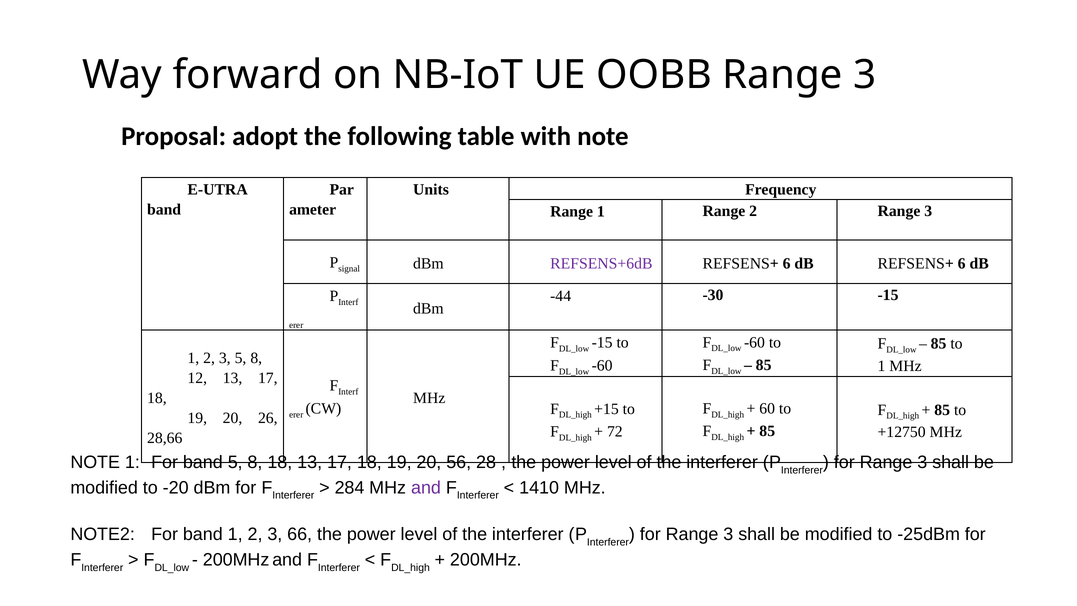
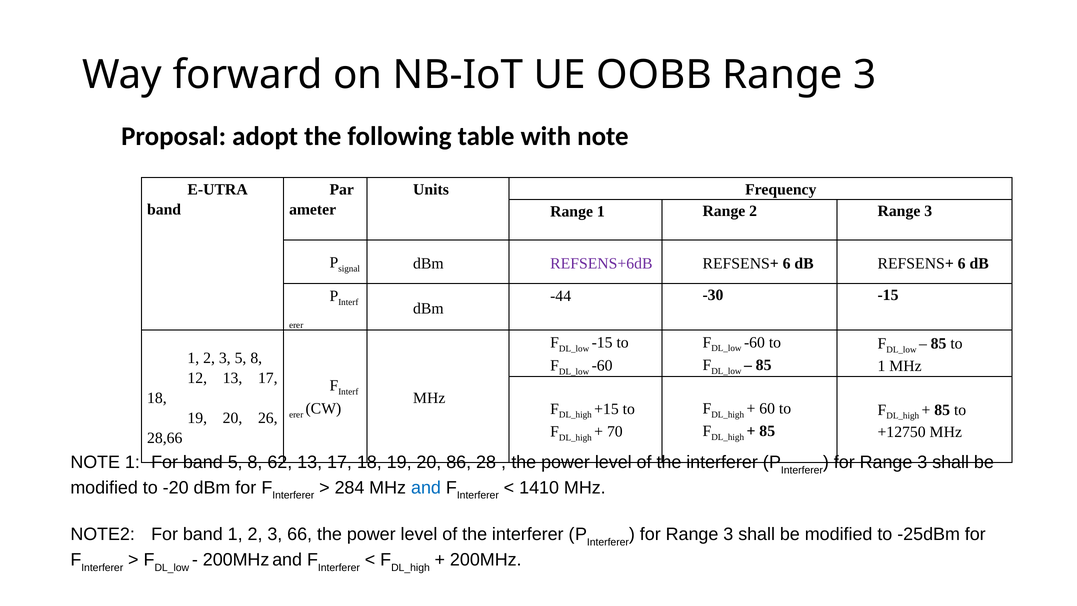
72: 72 -> 70 (615, 432)
8 18: 18 -> 62 (280, 462)
56: 56 -> 86 (459, 462)
and colour: purple -> blue (426, 487)
